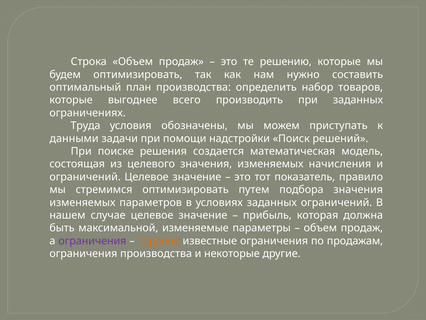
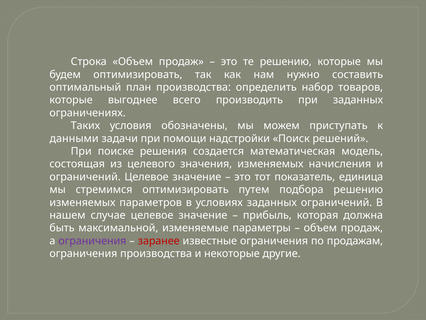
Труда: Труда -> Таких (85, 126)
правило: правило -> единица (361, 177)
подбора значения: значения -> решению (358, 189)
заранее colour: orange -> red (159, 241)
